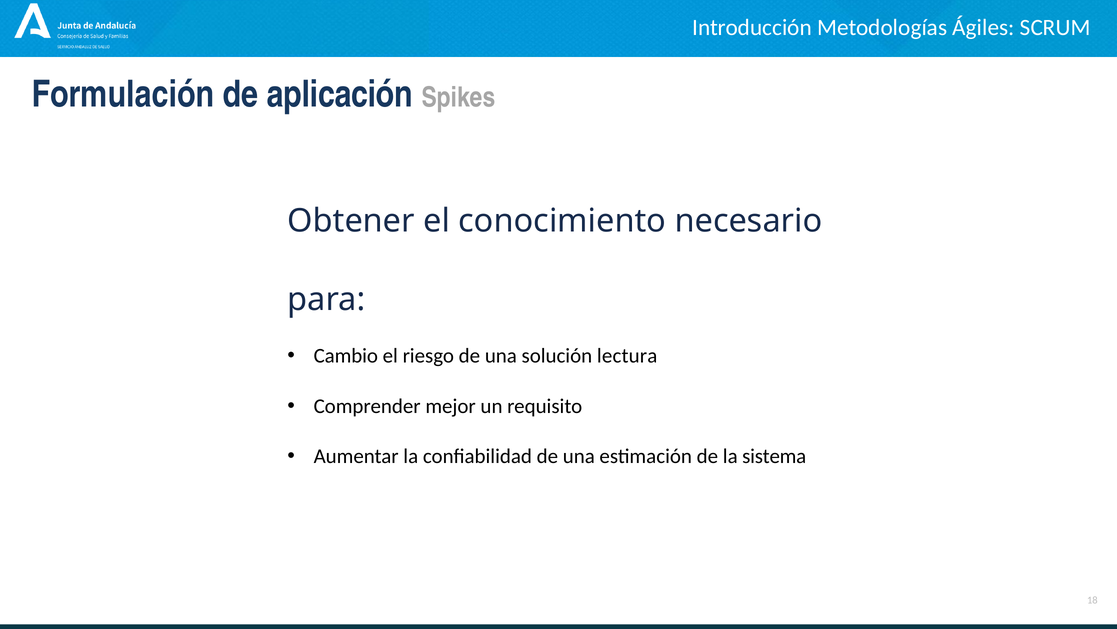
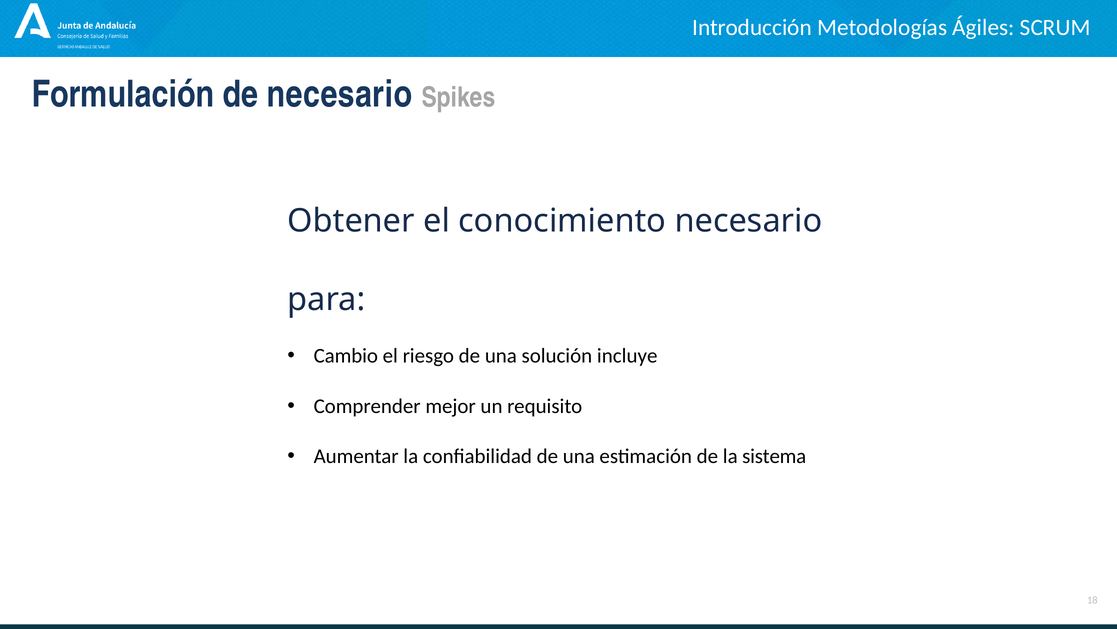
de aplicación: aplicación -> necesario (340, 94)
lectura: lectura -> incluye (627, 356)
